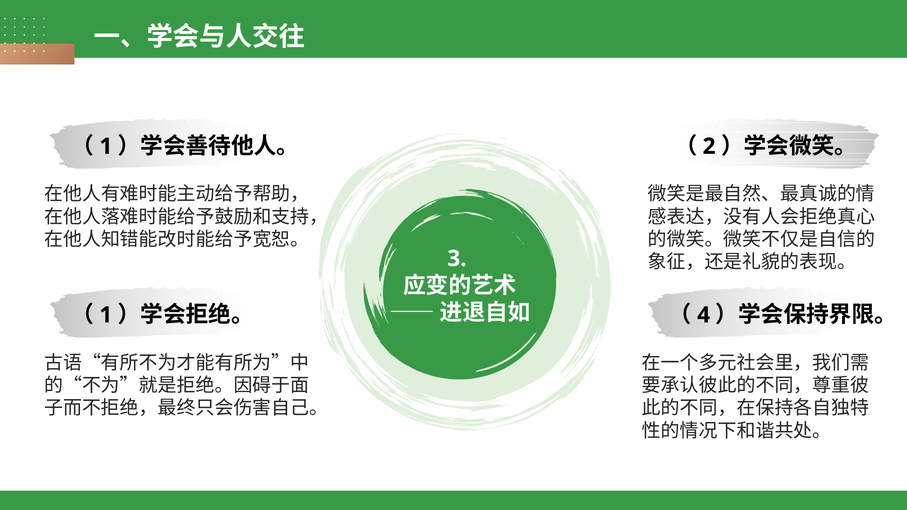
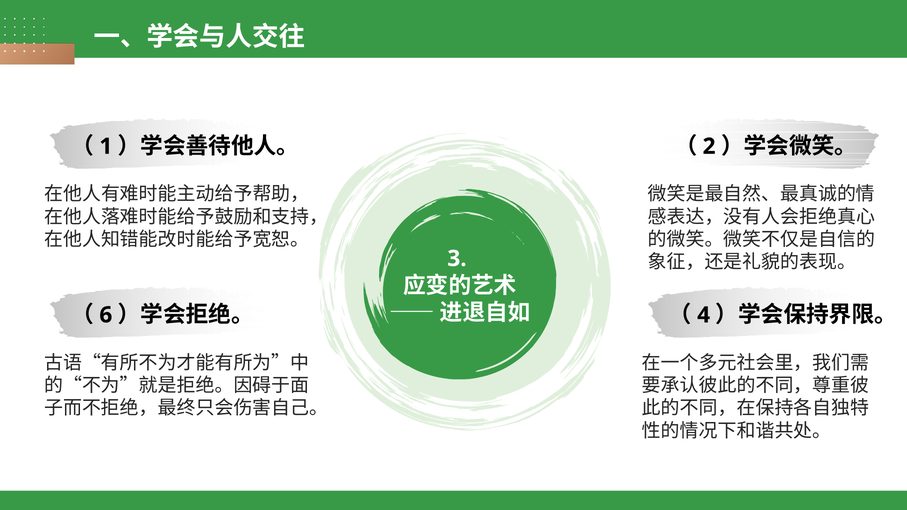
1: 1 -> 6 (106, 315)
